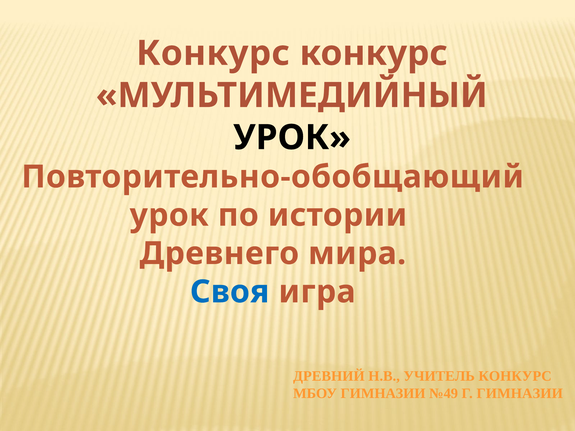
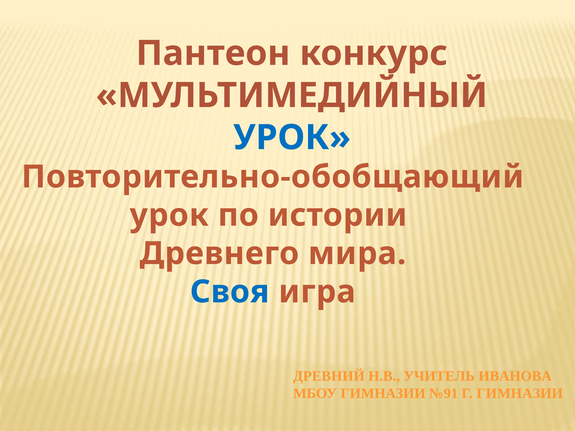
Конкурс: Конкурс -> Пантеон (213, 53)
УРОК colour: black -> blue (292, 138)
УЧИТЕЛЬ КОНКУРС: КОНКУРС -> ИВАНОВА (515, 376)
№49: №49 -> №91 (444, 394)
